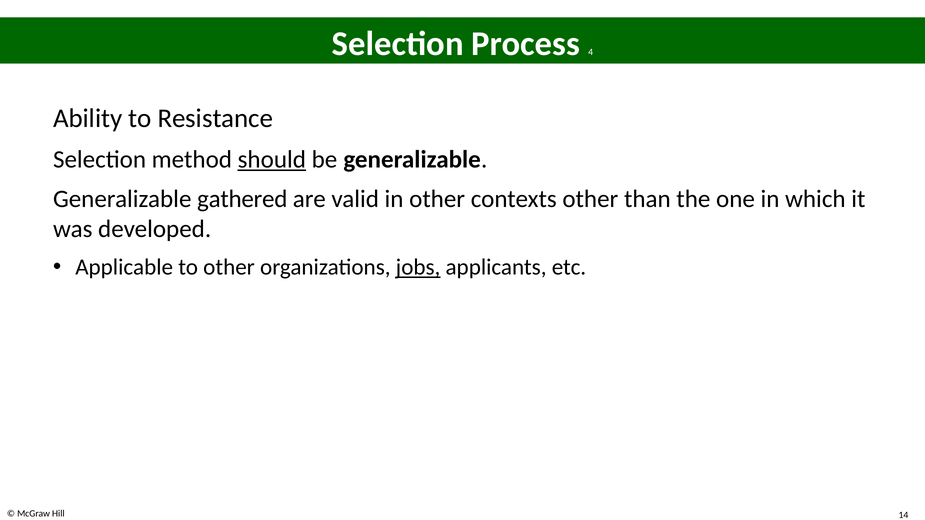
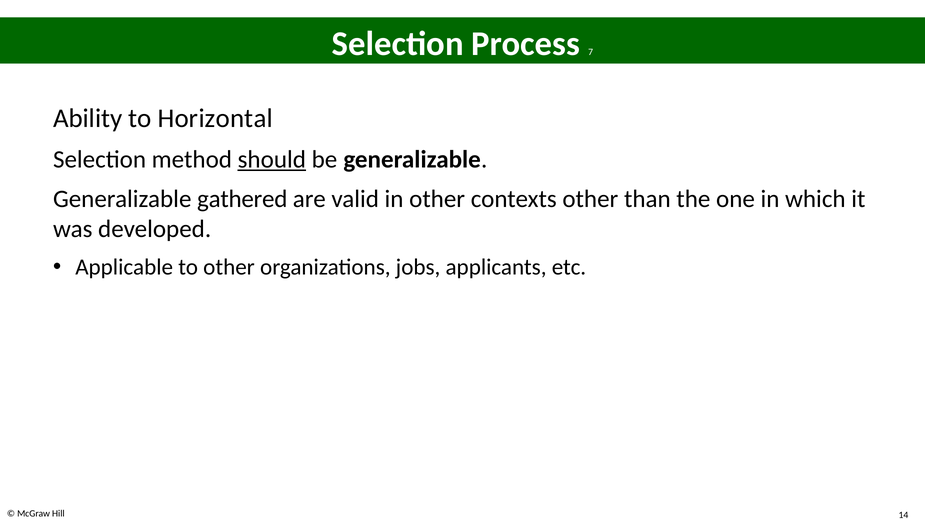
4: 4 -> 7 (591, 52)
Resistance: Resistance -> Horizontal (215, 119)
jobs underline: present -> none (418, 267)
